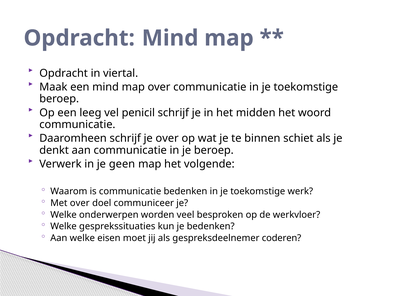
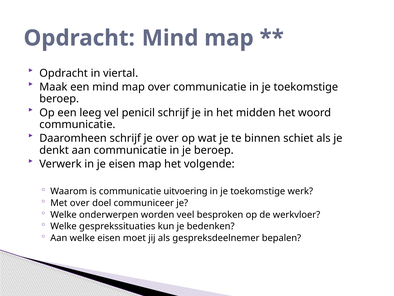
je geen: geen -> eisen (122, 164)
communicatie bedenken: bedenken -> uitvoering (186, 191)
coderen: coderen -> bepalen (281, 238)
